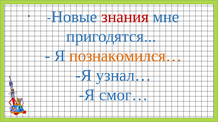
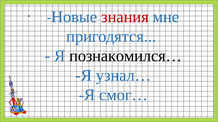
познакомился… colour: orange -> black (126, 56)
